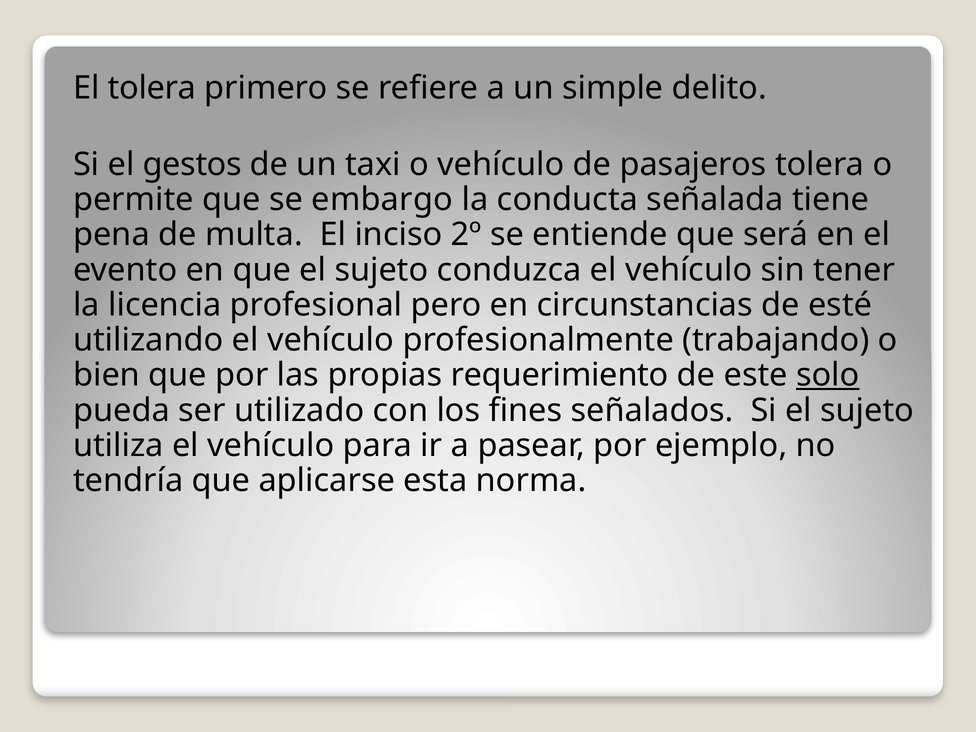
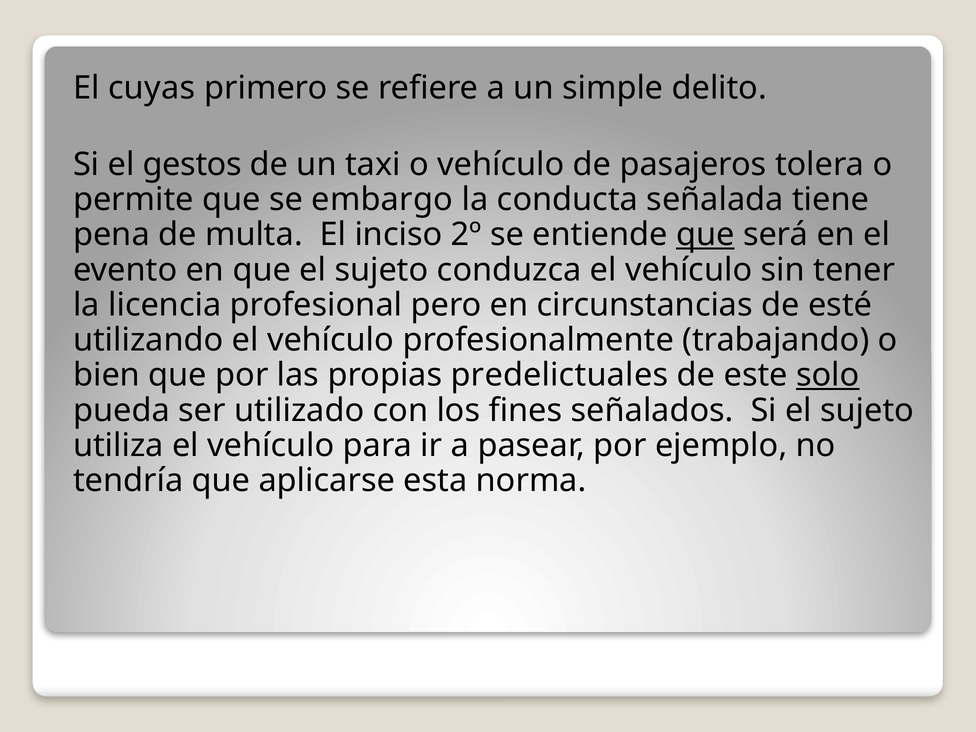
El tolera: tolera -> cuyas (152, 88)
que underline: none -> present (705, 235)
requerimiento: requerimiento -> predelictuales (559, 375)
